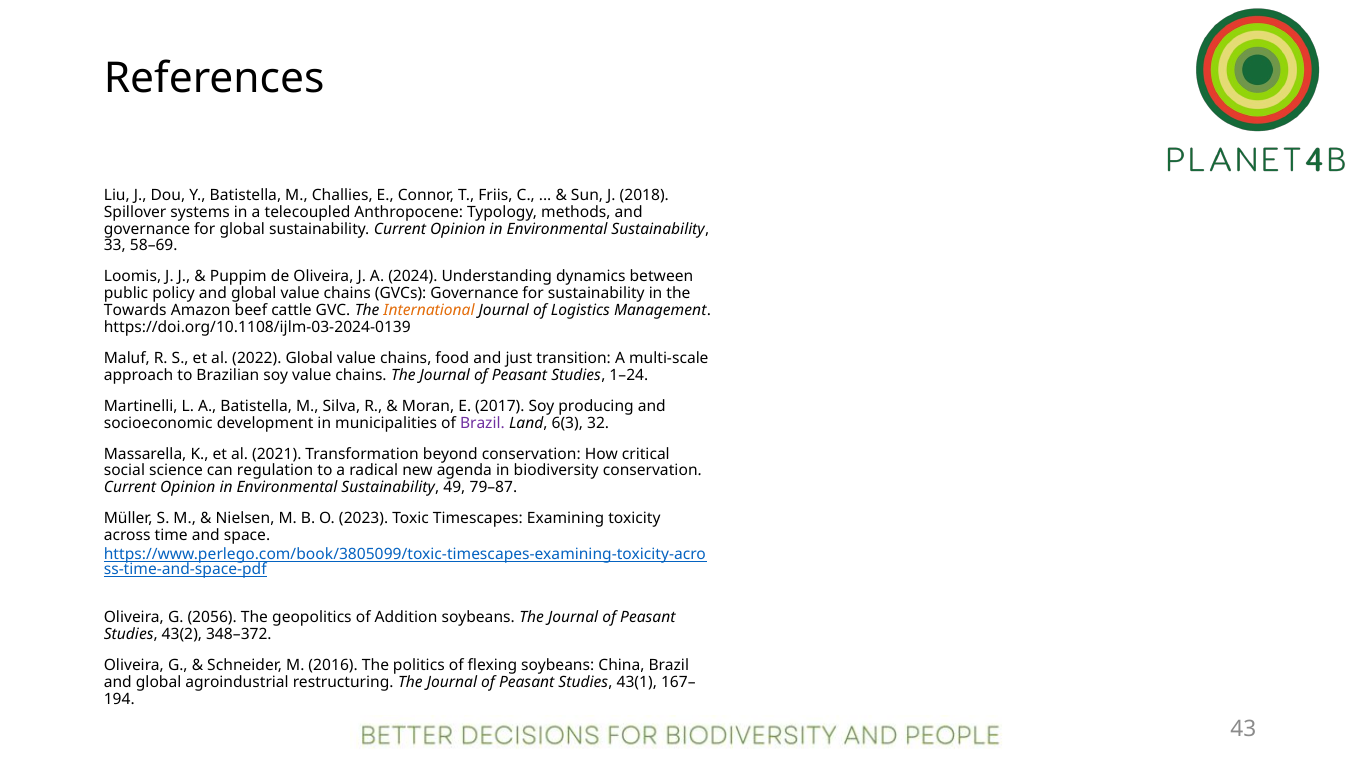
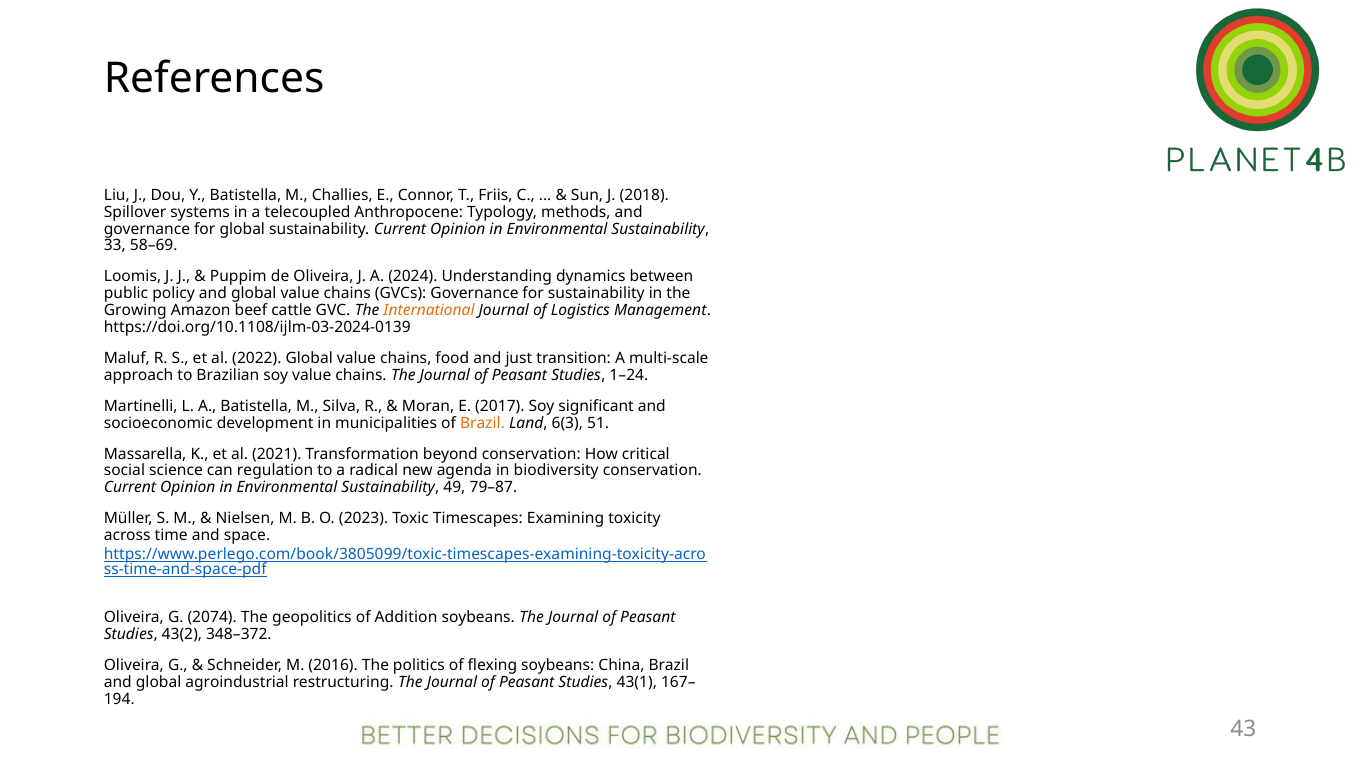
Towards: Towards -> Growing (135, 310)
producing: producing -> significant (596, 406)
Brazil colour: purple -> orange (482, 423)
32: 32 -> 51 (598, 423)
2056: 2056 -> 2074 (212, 618)
